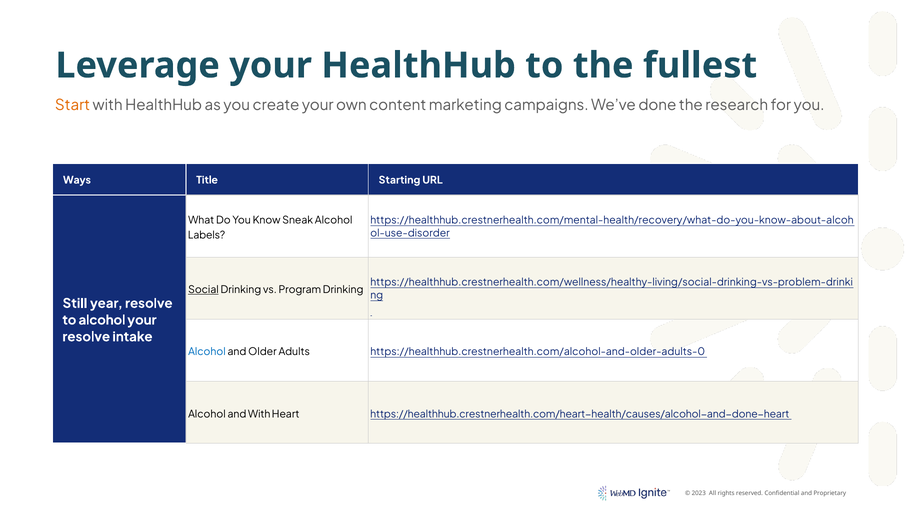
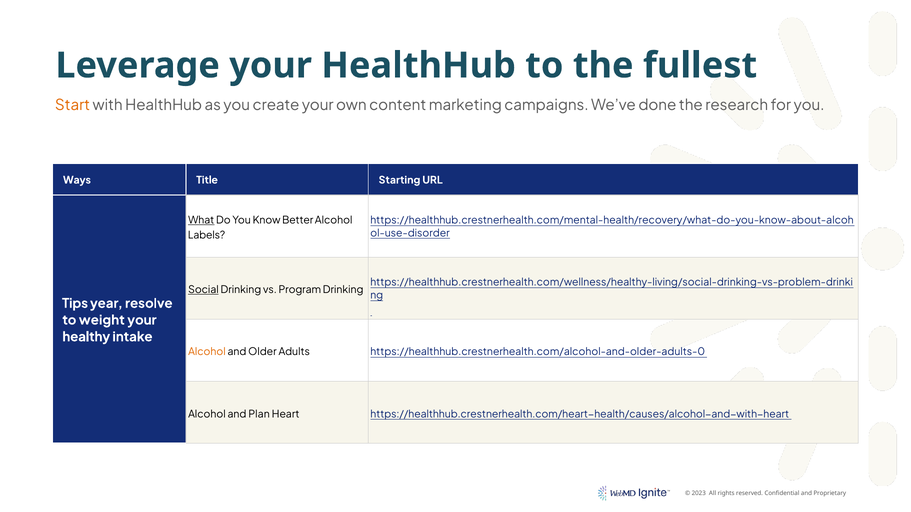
What underline: none -> present (201, 220)
Sneak: Sneak -> Better (298, 220)
Still: Still -> Tips (75, 304)
to alcohol: alcohol -> weight (102, 320)
resolve: resolve -> healthy (86, 337)
Alcohol colour: blue -> orange (207, 352)
and With: With -> Plan (259, 414)
https://healthhub.crestnerhealth.com/heart-health/causes/alcohol-and-done-heart: https://healthhub.crestnerhealth.com/heart-health/causes/alcohol-and-done-heart -> https://healthhub.crestnerhealth.com/heart-health/causes/alcohol-and-with-heart (580, 414)
